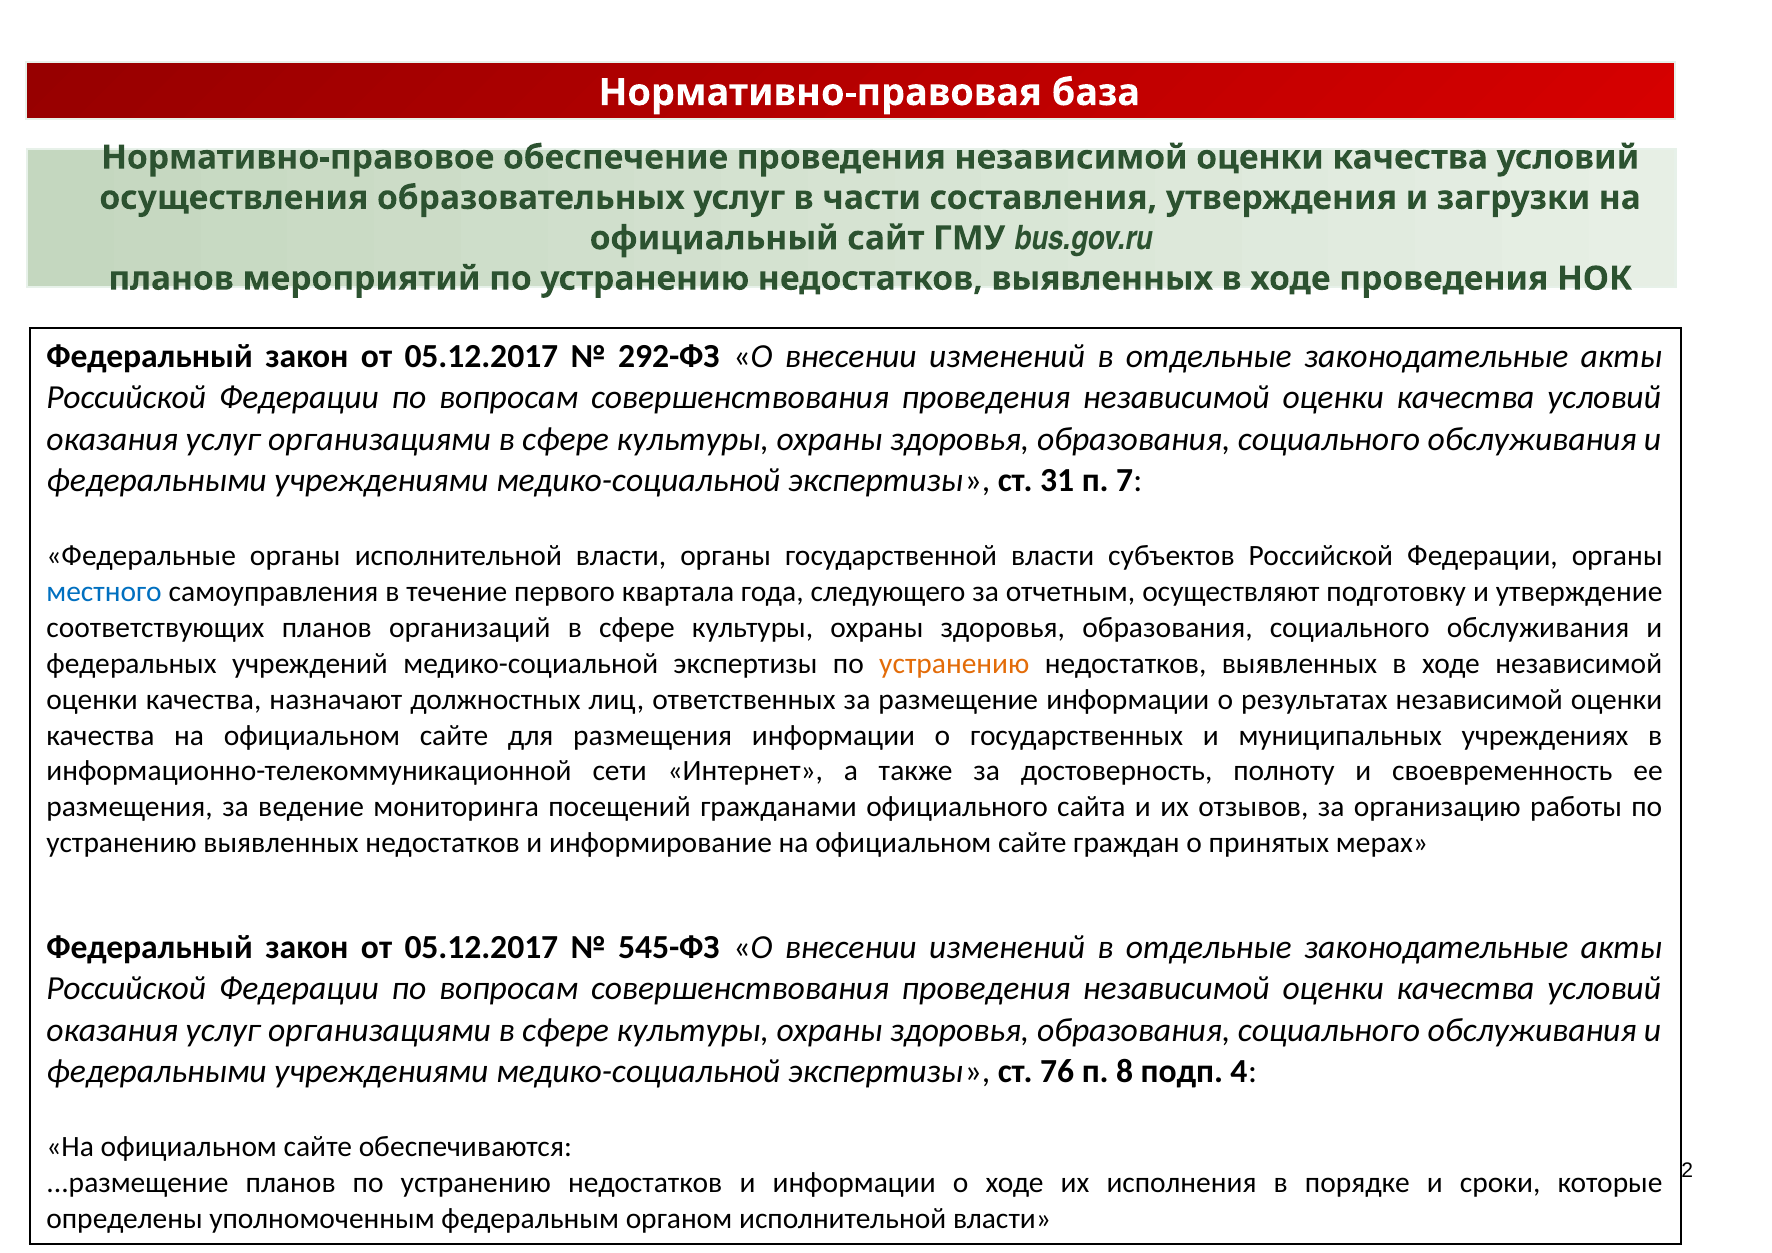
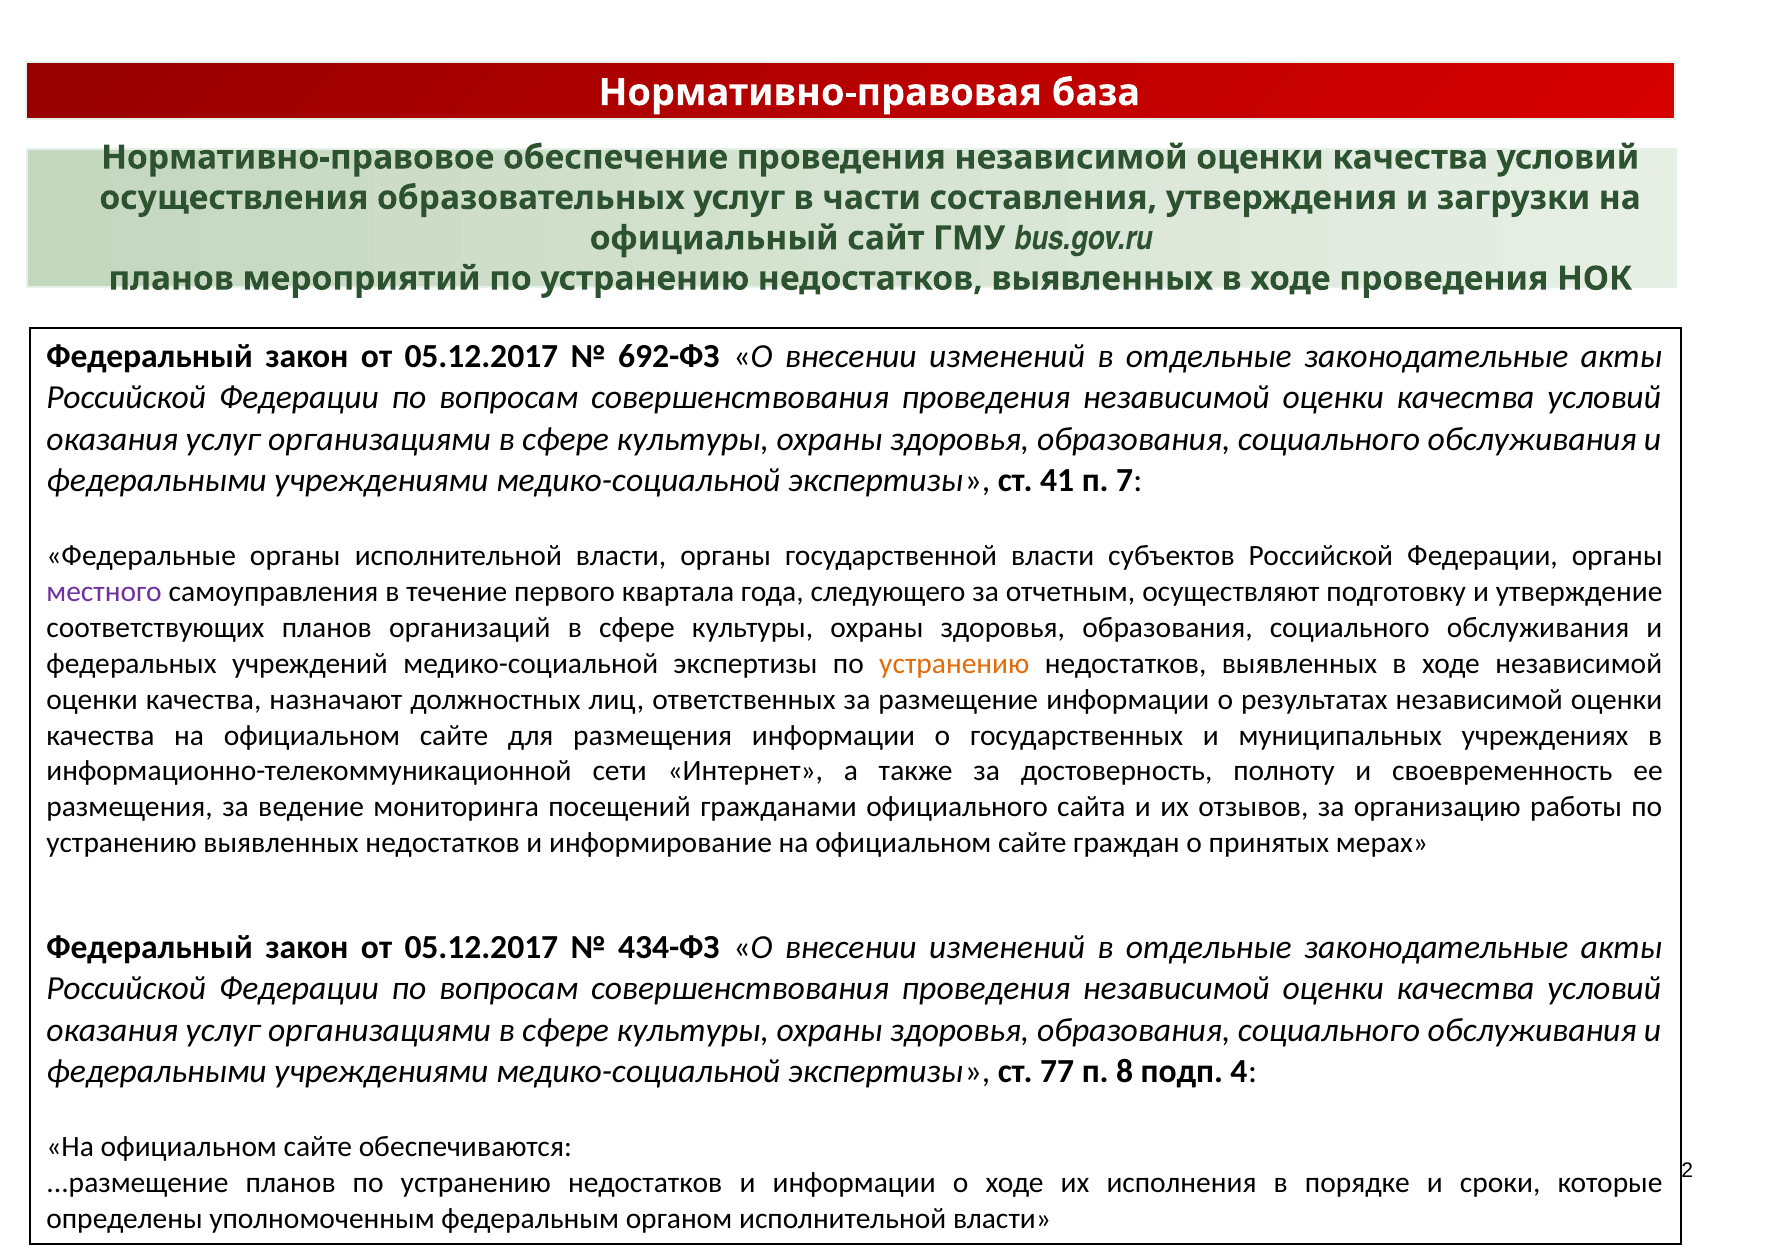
292-ФЗ: 292-ФЗ -> 692-ФЗ (669, 357)
31: 31 -> 41 (1057, 480)
местного colour: blue -> purple (104, 592)
545-ФЗ: 545-ФЗ -> 434-ФЗ (669, 948)
76: 76 -> 77 (1057, 1071)
